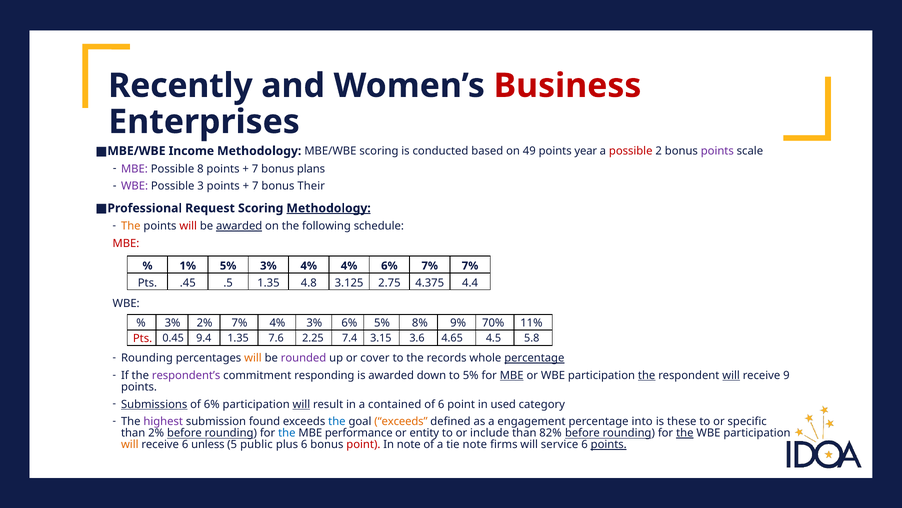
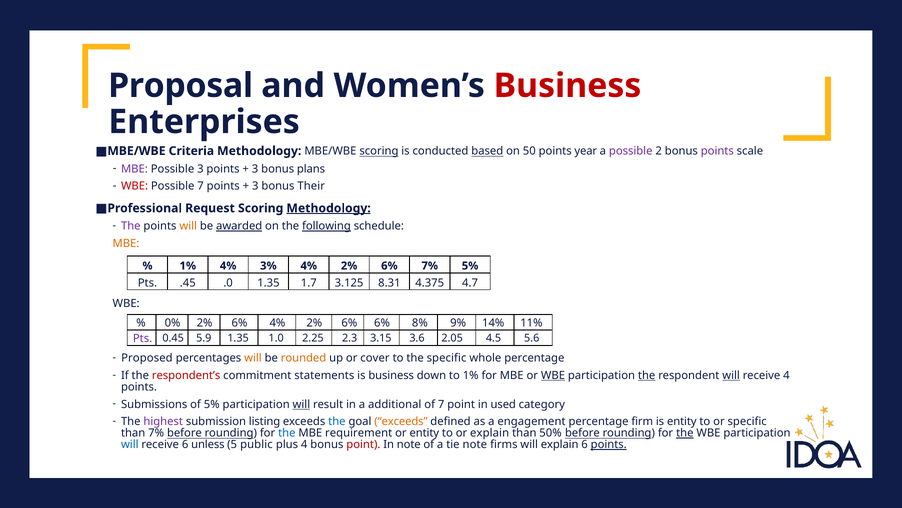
Recently: Recently -> Proposal (181, 86)
Income: Income -> Criteria (191, 151)
scoring underline: none -> present (379, 151)
based underline: none -> present (487, 151)
49: 49 -> 50 (529, 151)
possible colour: red -> purple (631, 151)
Possible 8: 8 -> 3 (200, 169)
7: 7 -> 3 (255, 169)
WBE colour: purple -> red (135, 186)
Possible 3: 3 -> 7 (201, 186)
7: 7 -> 3 (255, 186)
The colour: orange -> purple (131, 226)
will colour: red -> orange (188, 226)
following underline: none -> present (326, 226)
MBE colour: red -> orange (126, 243)
1% 5%: 5% -> 4% (228, 266)
3% 4% 4%: 4% -> 2% (349, 266)
7% 7%: 7% -> 5% (470, 266)
.5: .5 -> .0 (228, 282)
4.8: 4.8 -> 1.7 (309, 282)
2.75: 2.75 -> 8.31 (389, 282)
4.4: 4.4 -> 4.7 (470, 282)
3%: 3% -> 0% (173, 323)
7%: 7% -> 6% (239, 323)
3%: 3% -> 2% (314, 323)
6% 5%: 5% -> 6% (382, 323)
70%: 70% -> 14% (493, 323)
Pts colour: red -> purple (143, 338)
9.4: 9.4 -> 5.9 (204, 338)
7.6: 7.6 -> 1.0 (276, 338)
7.4: 7.4 -> 2.3 (350, 338)
4.65: 4.65 -> 2.05 (452, 338)
5.8: 5.8 -> 5.6 (532, 338)
Rounding: Rounding -> Proposed (147, 358)
rounded colour: purple -> orange (304, 358)
the records: records -> specific (447, 358)
percentage underline: present -> none (534, 358)
respondent’s colour: purple -> red (186, 375)
responding: responding -> statements (324, 375)
is awarded: awarded -> business (391, 375)
to 5%: 5% -> 1% (471, 375)
MBE underline: present -> none (512, 375)
WBE underline: none -> present (553, 375)
receive 9: 9 -> 4 (786, 375)
Submissions underline: present -> none (154, 404)
of 6%: 6% -> 5% (212, 404)
contained: contained -> additional (395, 404)
of 6: 6 -> 7 (441, 404)
found: found -> listing (265, 421)
into: into -> firm (642, 421)
is these: these -> entity (682, 421)
than 2%: 2% -> 7% (156, 433)
performance: performance -> requirement (359, 433)
or include: include -> explain (490, 433)
82%: 82% -> 50% (550, 433)
will colour: orange -> blue (130, 444)
plus 6: 6 -> 4 (304, 444)
will service: service -> explain (560, 444)
